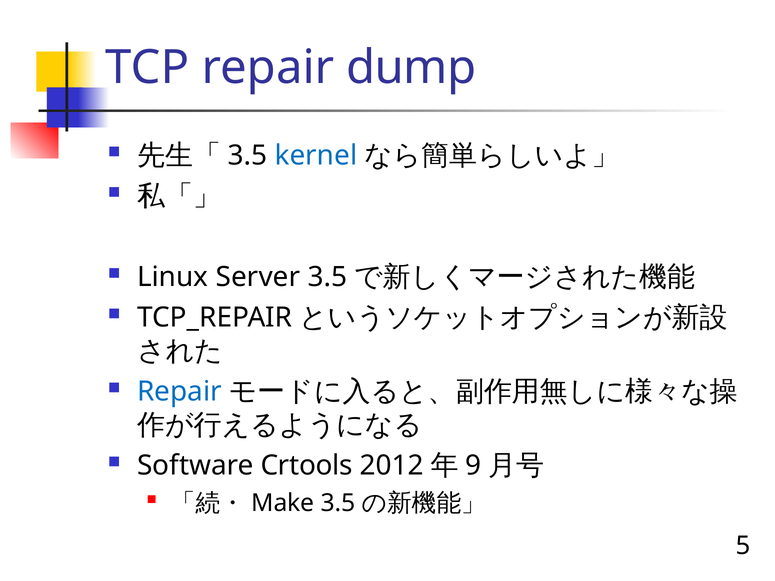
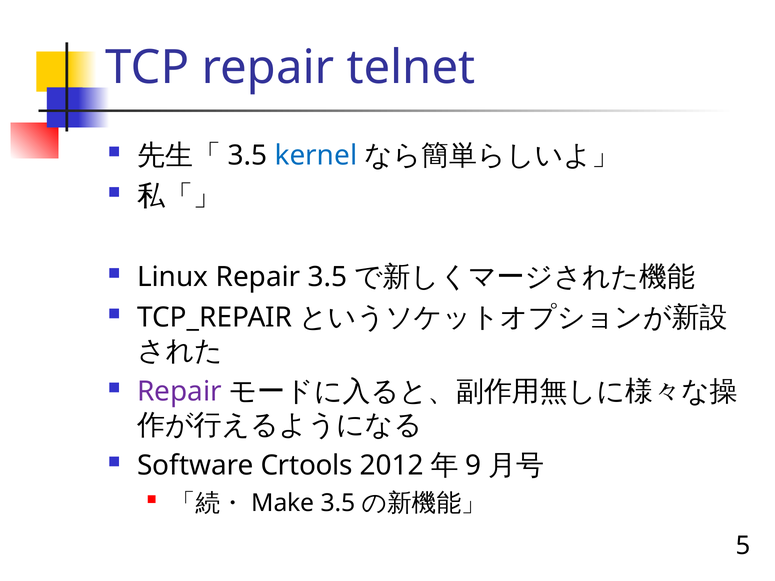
dump: dump -> telnet (411, 68)
Linux Server: Server -> Repair (258, 277)
Repair colour: blue -> purple (179, 392)
